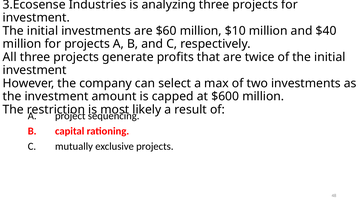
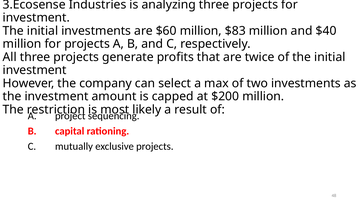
$10: $10 -> $83 (235, 31)
$600: $600 -> $200 (225, 96)
